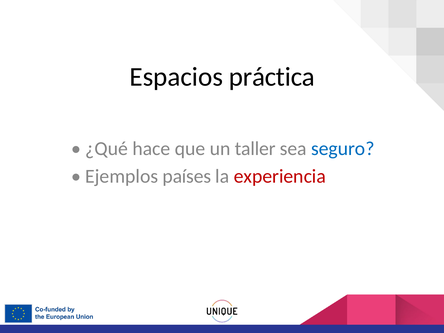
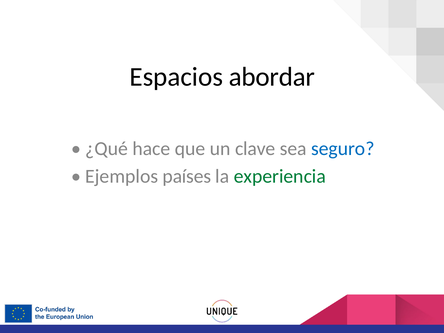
práctica: práctica -> abordar (272, 77)
taller: taller -> clave (255, 149)
experiencia colour: red -> green (280, 176)
